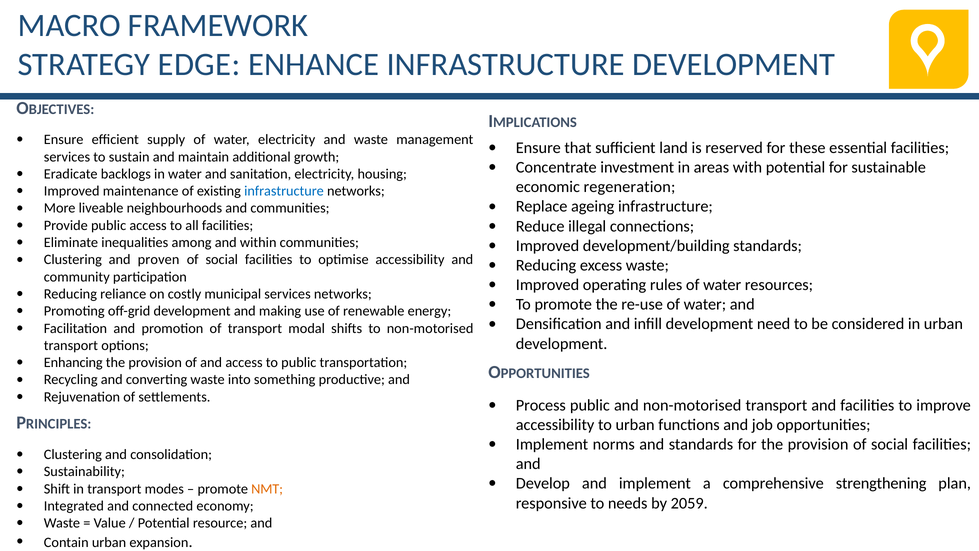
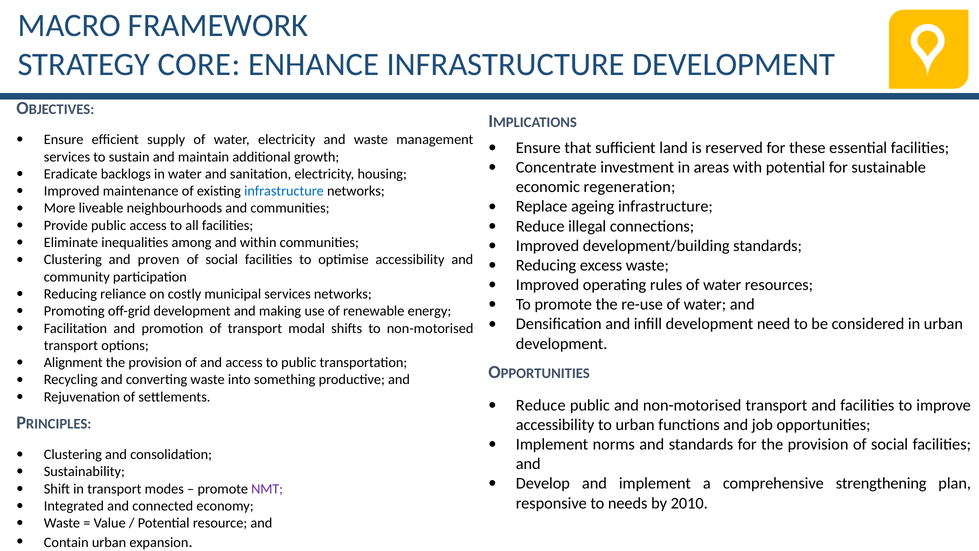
EDGE: EDGE -> CORE (199, 65)
Enhancing: Enhancing -> Alignment (73, 362)
Process: Process -> Reduce (541, 405)
NMT colour: orange -> purple (267, 489)
2059: 2059 -> 2010 (689, 503)
